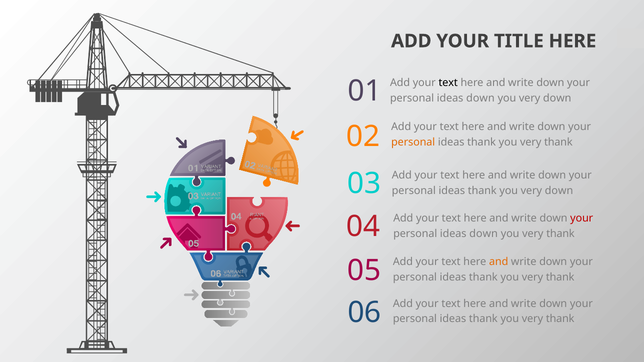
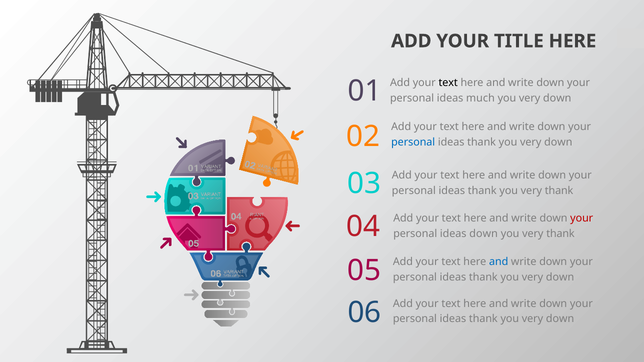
down: down -> much (480, 98)
personal colour: orange -> blue (413, 142)
thank: thank -> down (558, 142)
thank you very down: down -> thank (559, 191)
and colour: orange -> blue (499, 262)
thank: thank -> down (560, 278)
thank: thank -> down (560, 319)
